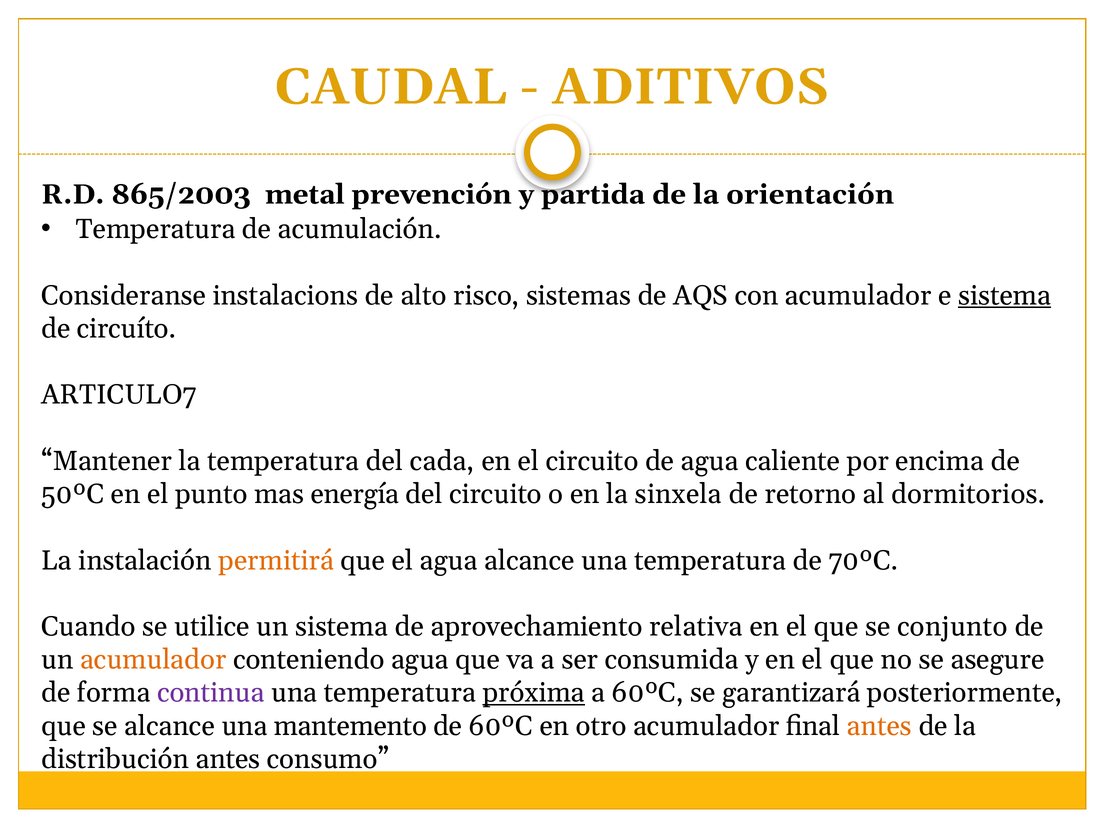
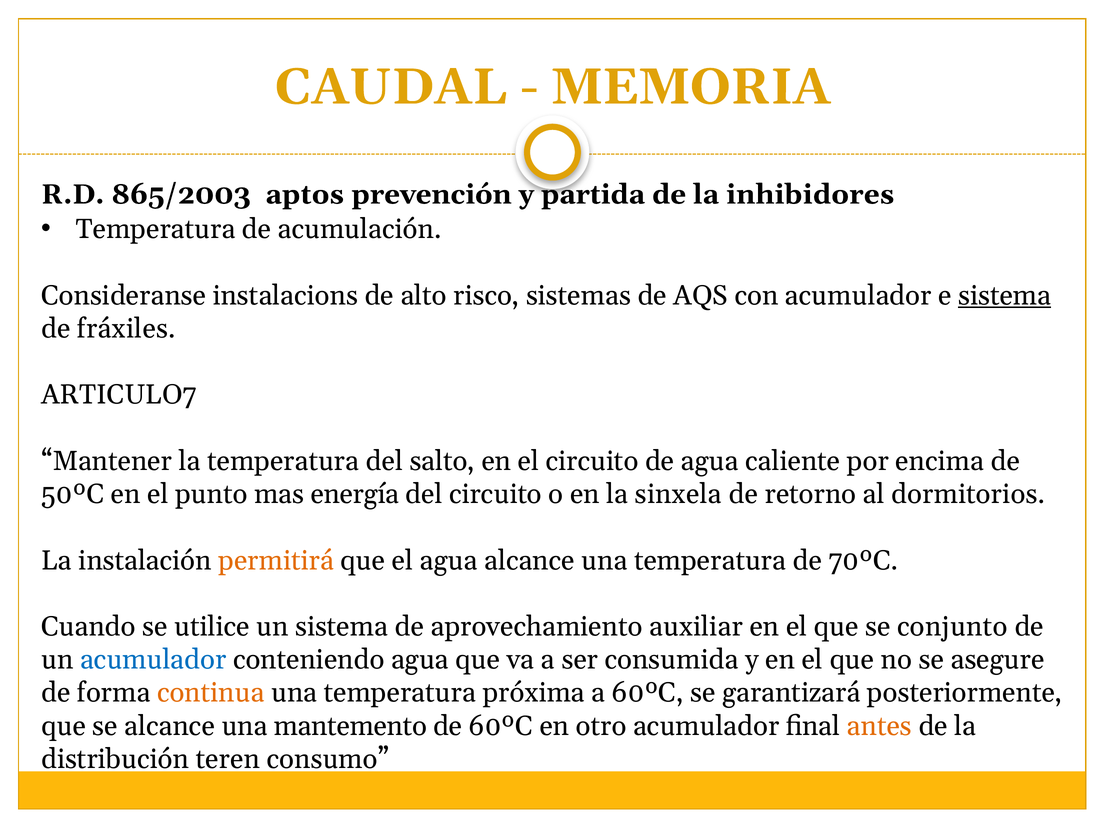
ADITIVOS: ADITIVOS -> MEMORIA (691, 87)
metal: metal -> aptos (305, 195)
orientación: orientación -> inhibidores (810, 195)
circuíto: circuíto -> fráxiles (126, 329)
cada: cada -> salto (442, 461)
relativa: relativa -> auxiliar (696, 627)
acumulador colour: orange -> blue (153, 660)
continua colour: purple -> orange (211, 694)
próxima underline: present -> none (534, 694)
distribución antes: antes -> teren (228, 760)
